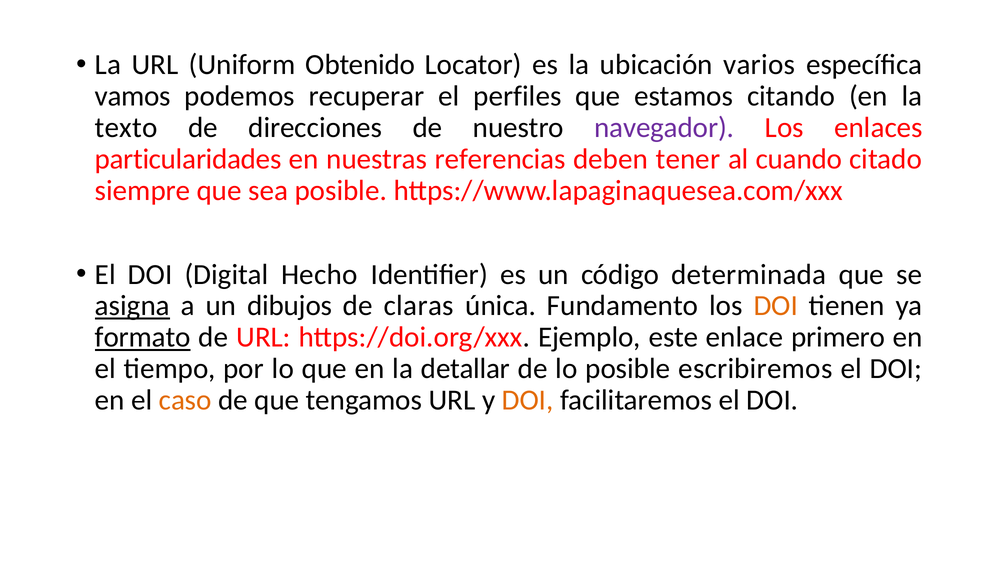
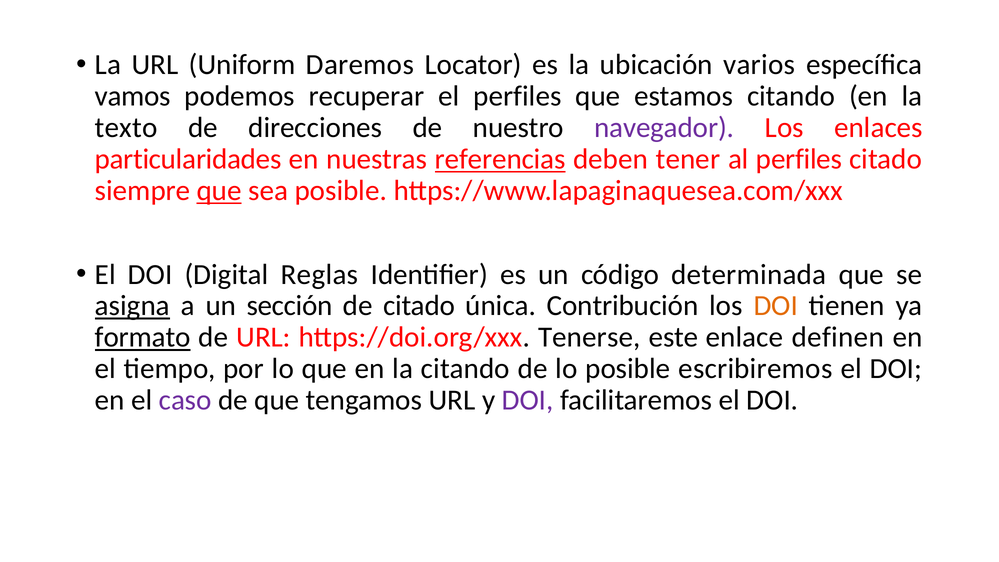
Obtenido: Obtenido -> Daremos (360, 65)
referencias underline: none -> present (500, 159)
al cuando: cuando -> perfiles (799, 159)
que underline: none -> present (219, 191)
Hecho: Hecho -> Reglas (319, 274)
dibujos: dibujos -> sección (290, 306)
de claras: claras -> citado (419, 306)
Fundamento: Fundamento -> Contribución (623, 306)
Ejemplo: Ejemplo -> Tenerse (589, 337)
primero: primero -> definen (838, 337)
la detallar: detallar -> citando (465, 369)
caso colour: orange -> purple (185, 400)
DOI colour: orange -> purple (528, 400)
